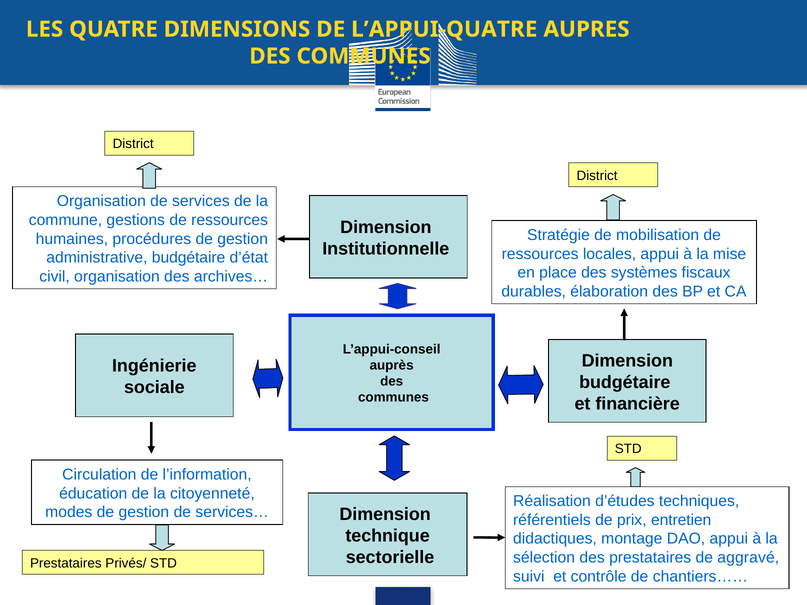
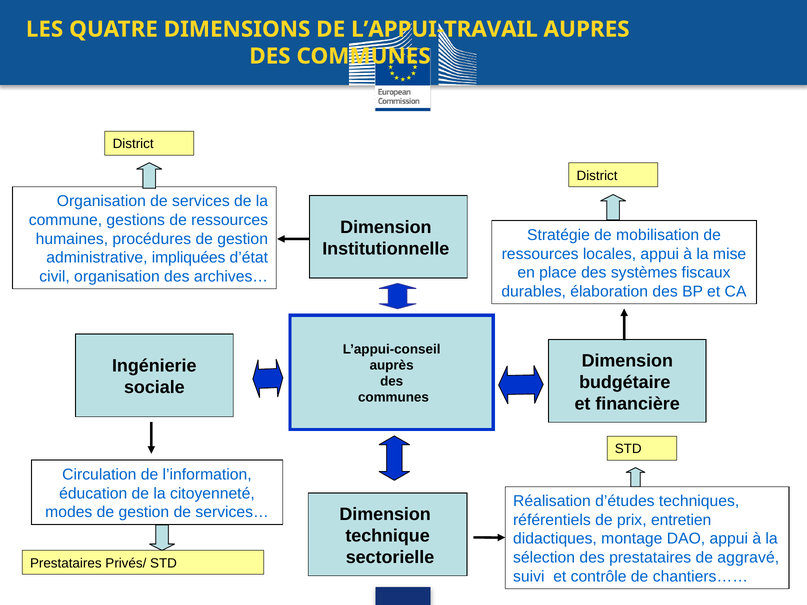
L’APPUI-QUATRE: L’APPUI-QUATRE -> L’APPUI-TRAVAIL (444, 29)
administrative budgétaire: budgétaire -> impliquées (189, 258)
